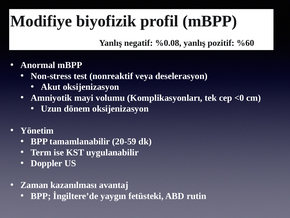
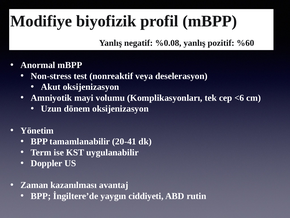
<0: <0 -> <6 (239, 98)
20-59: 20-59 -> 20-41 (124, 141)
fetüsteki: fetüsteki -> ciddiyeti (146, 196)
